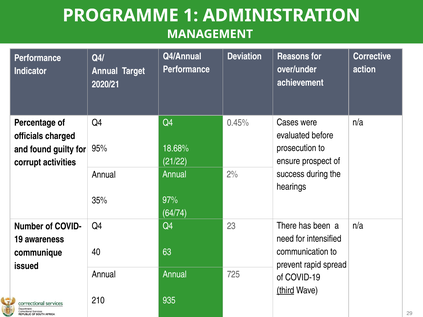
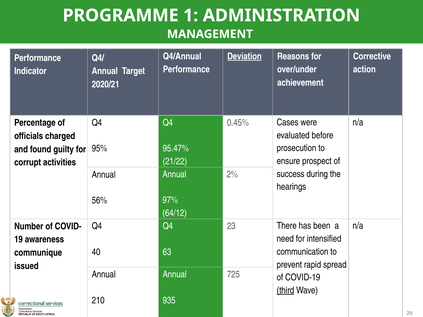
Deviation underline: none -> present (244, 56)
18.68%: 18.68% -> 95.47% (176, 149)
35%: 35% -> 56% (99, 201)
64/74: 64/74 -> 64/12 (175, 213)
